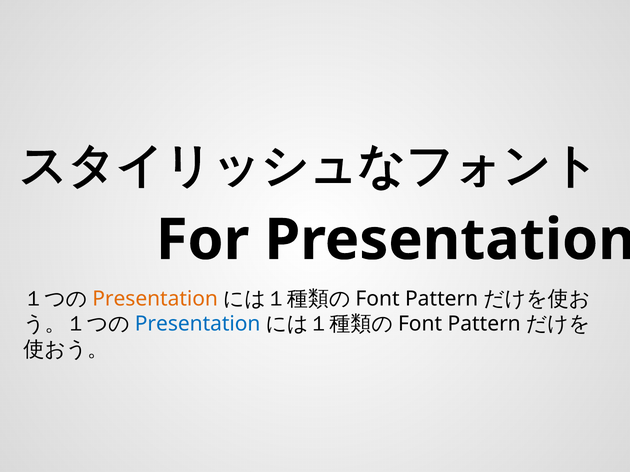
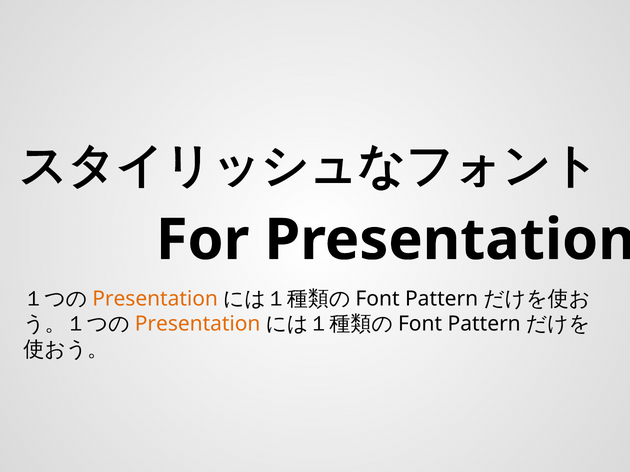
Presentation colour: blue -> orange (198, 324)
